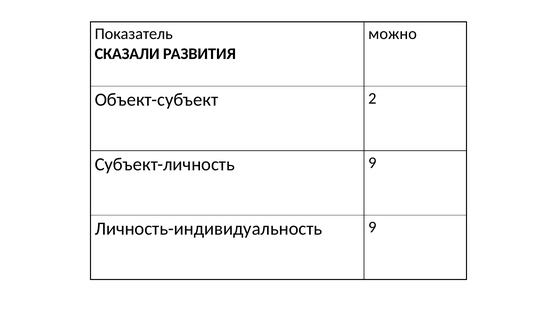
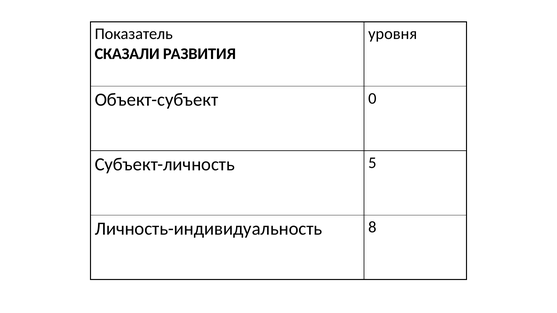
можно: можно -> уровня (393, 34)
2: 2 -> 0 (372, 98)
Субъект-личность 9: 9 -> 5 (372, 163)
Личность-индивидуальность 9: 9 -> 8 (372, 227)
